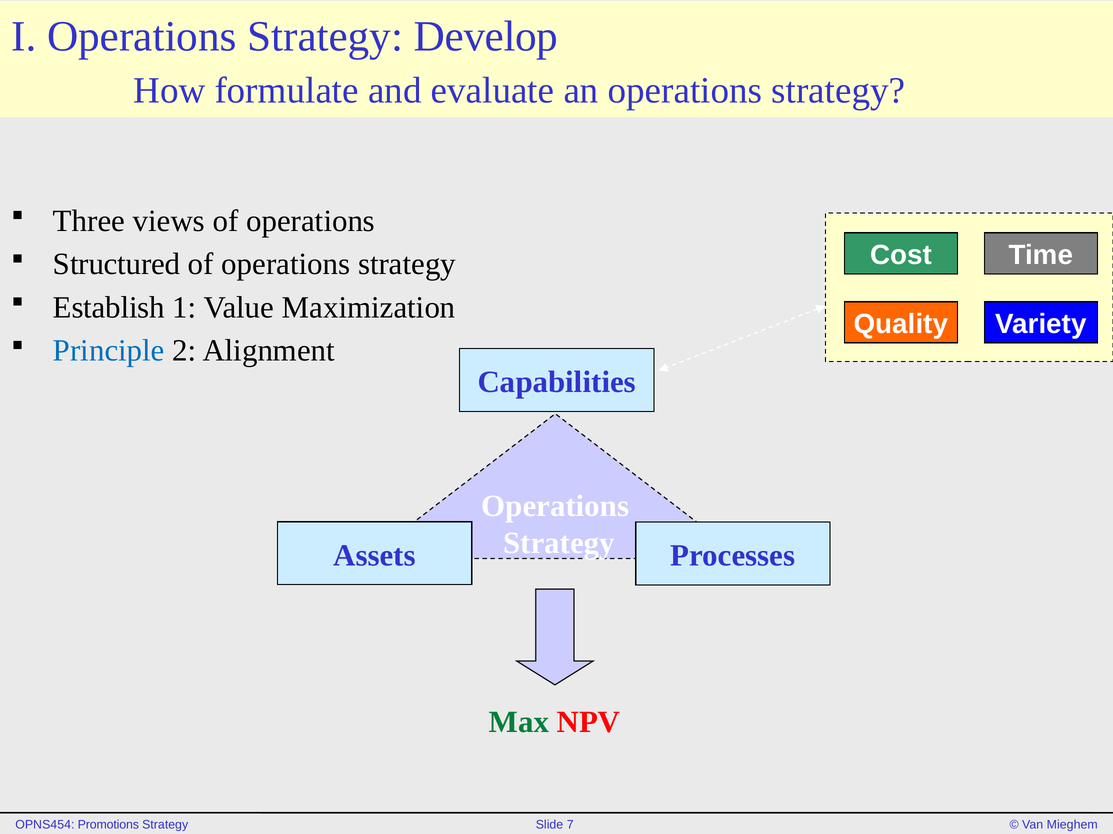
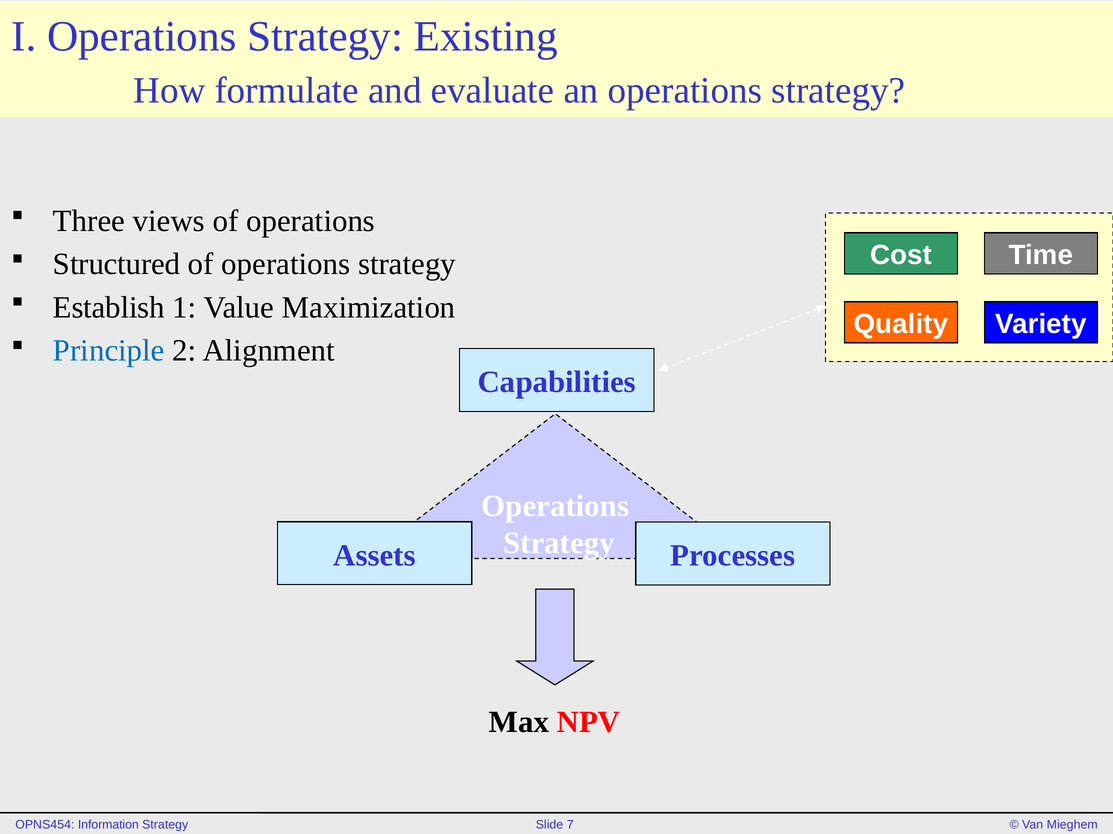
Develop: Develop -> Existing (486, 37)
Max colour: green -> black (519, 723)
Promotions: Promotions -> Information (108, 825)
